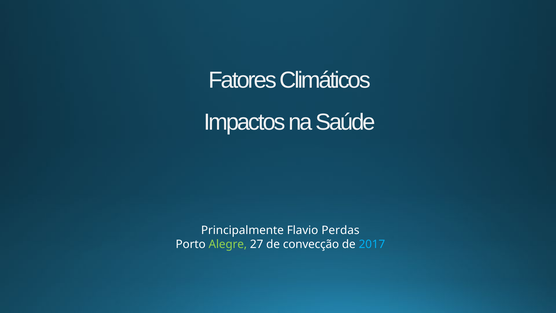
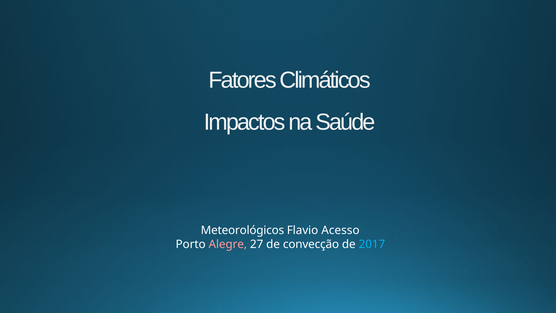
Principalmente: Principalmente -> Meteorológicos (242, 230)
Perdas: Perdas -> Acesso (340, 230)
Alegre colour: light green -> pink (228, 244)
